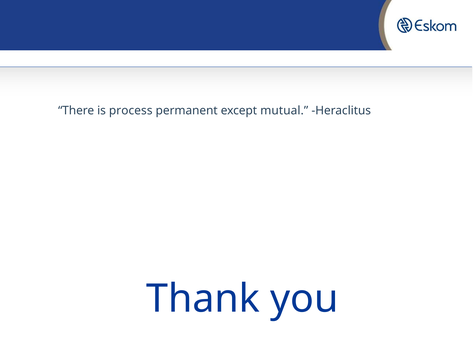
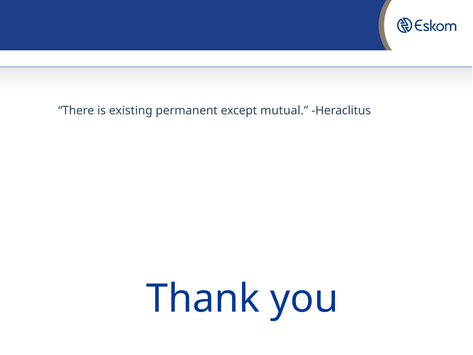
process: process -> existing (131, 111)
